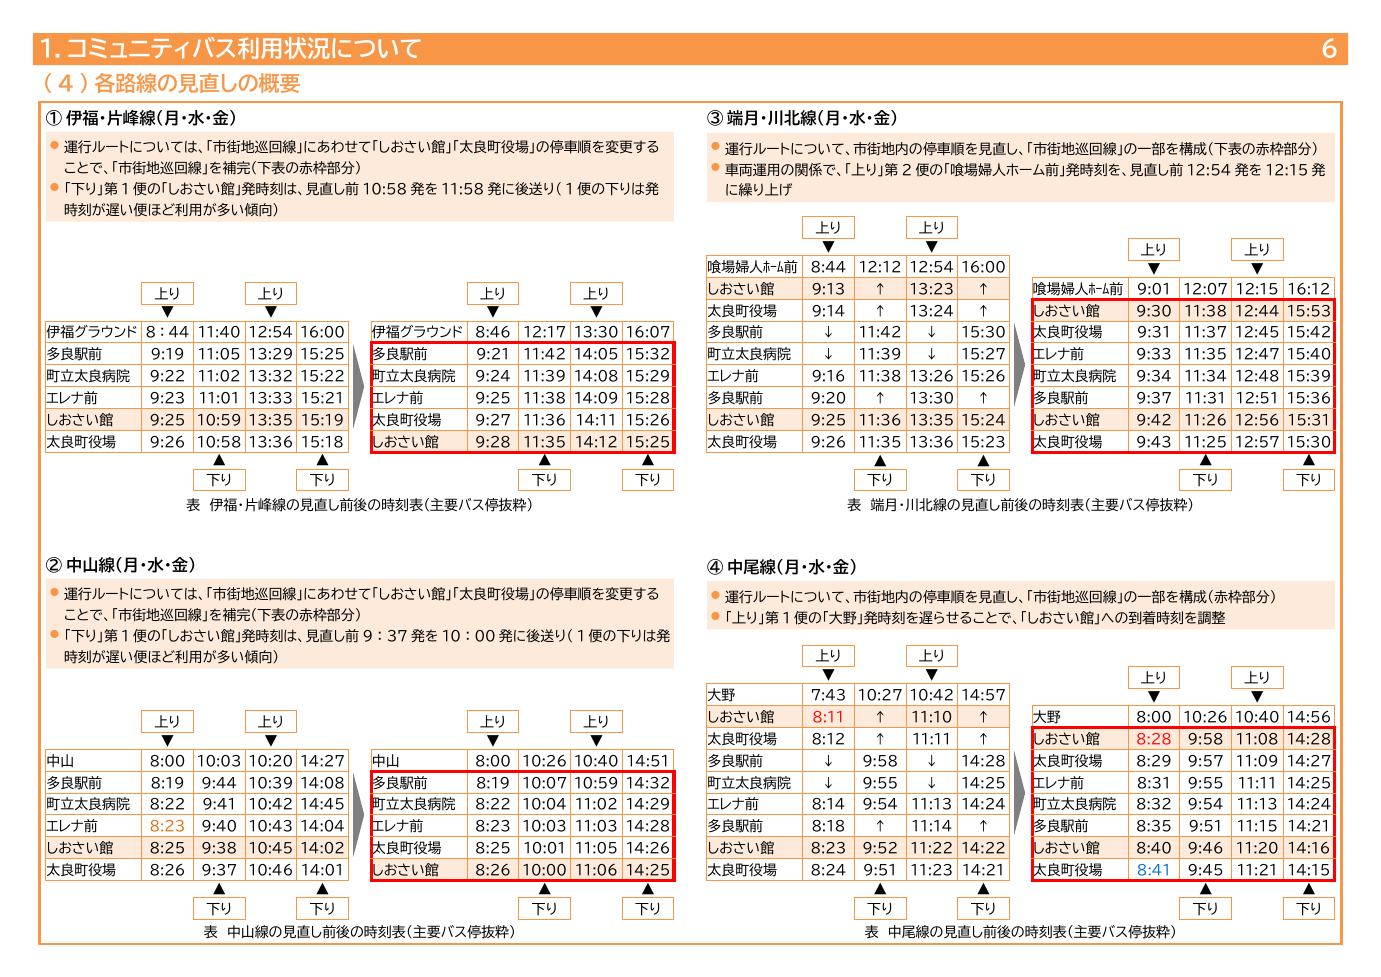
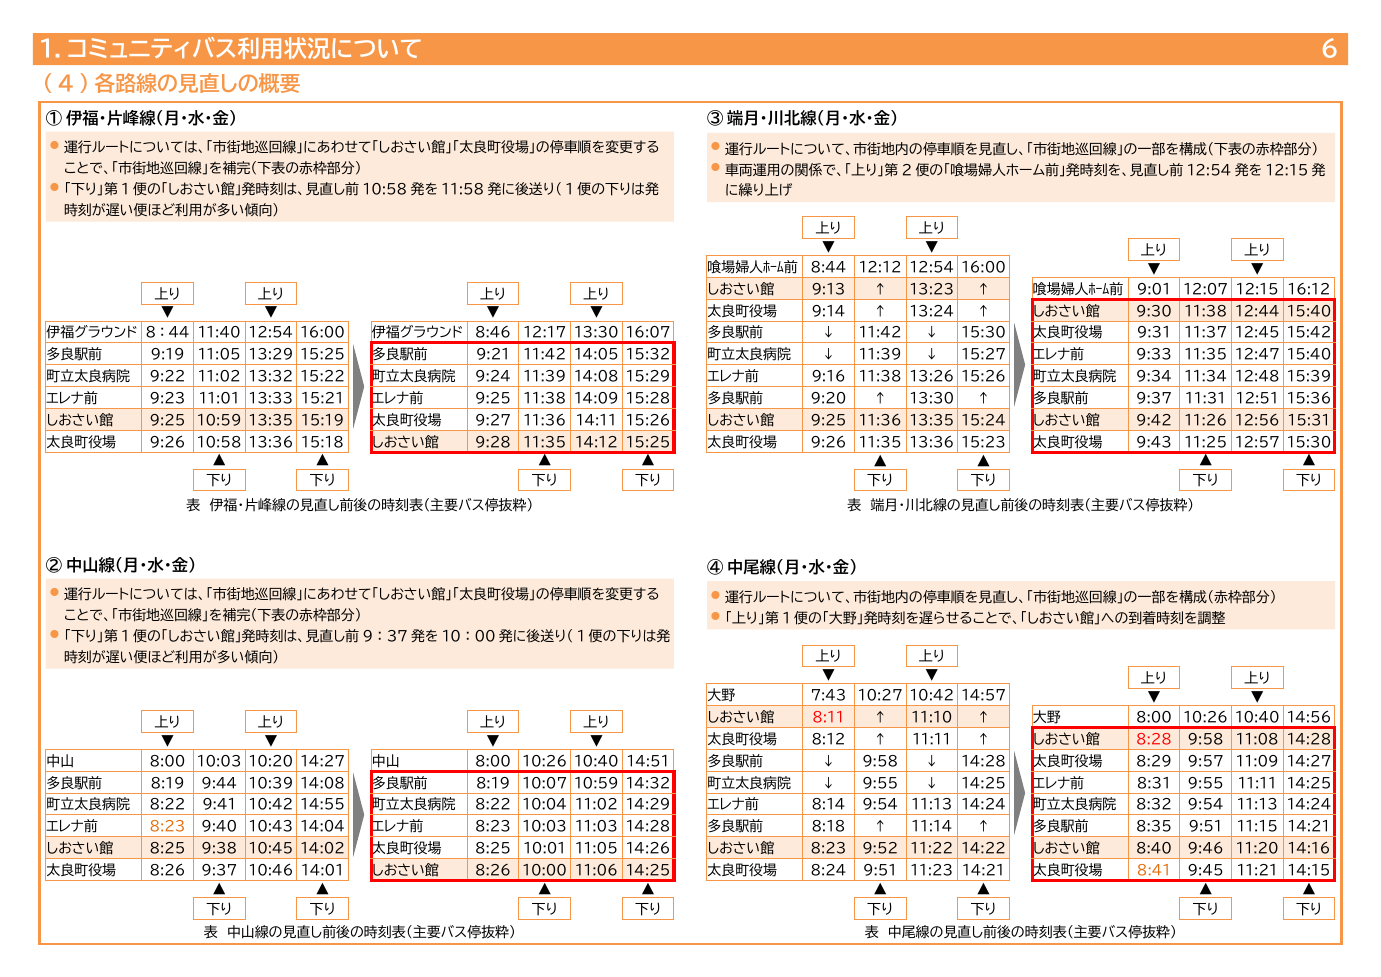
12:44 15:53: 15:53 -> 15:40 (1309, 311)
14:45: 14:45 -> 14:55 (323, 805)
8:41 colour: blue -> orange (1154, 871)
